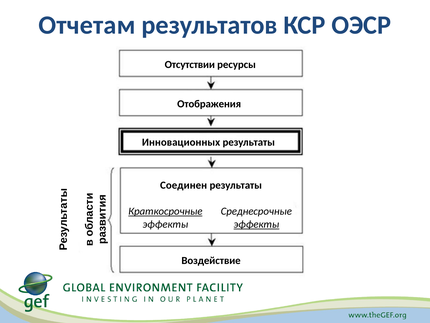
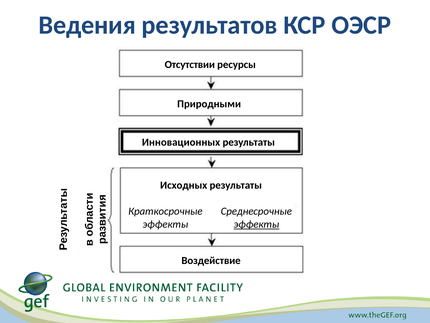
Отчетам: Отчетам -> Ведения (87, 25)
Отображения: Отображения -> Природными (209, 104)
Соединен: Соединен -> Исходных (184, 185)
Краткосрочные underline: present -> none (165, 211)
